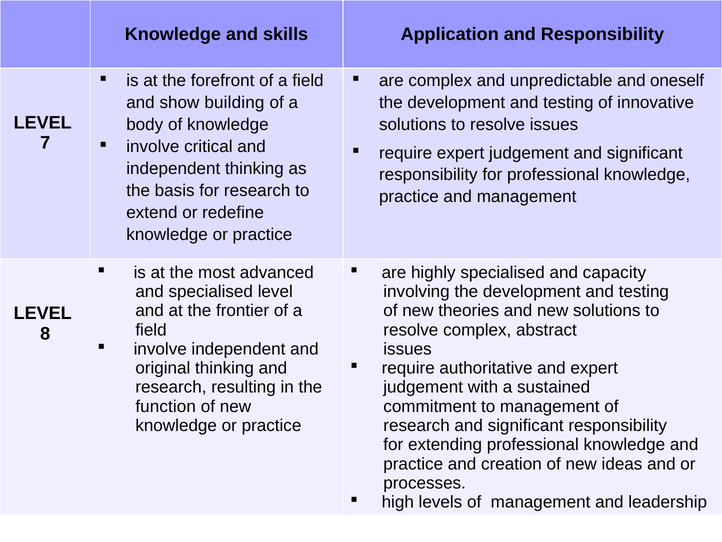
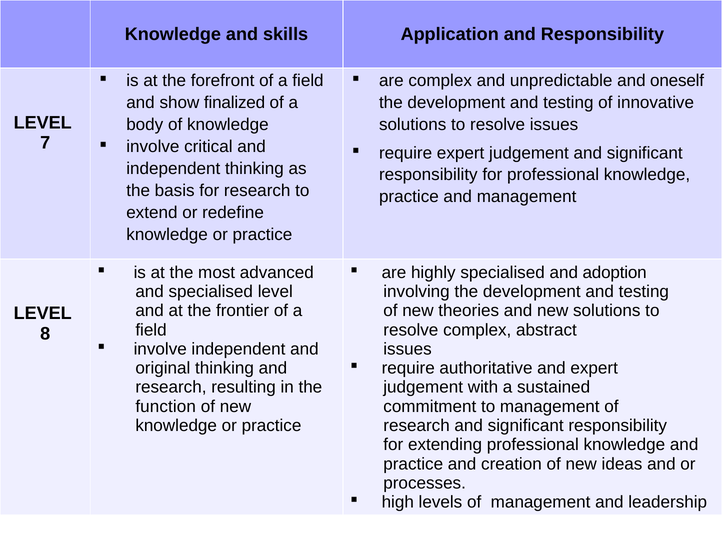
building: building -> finalized (235, 103)
capacity: capacity -> adoption (615, 272)
